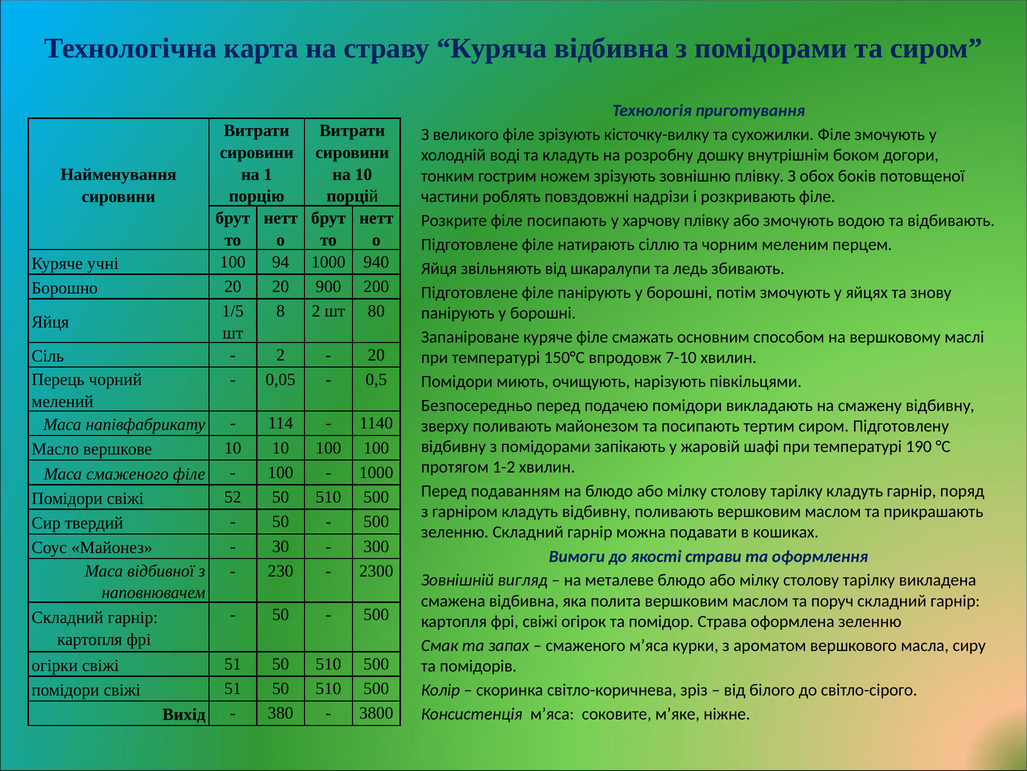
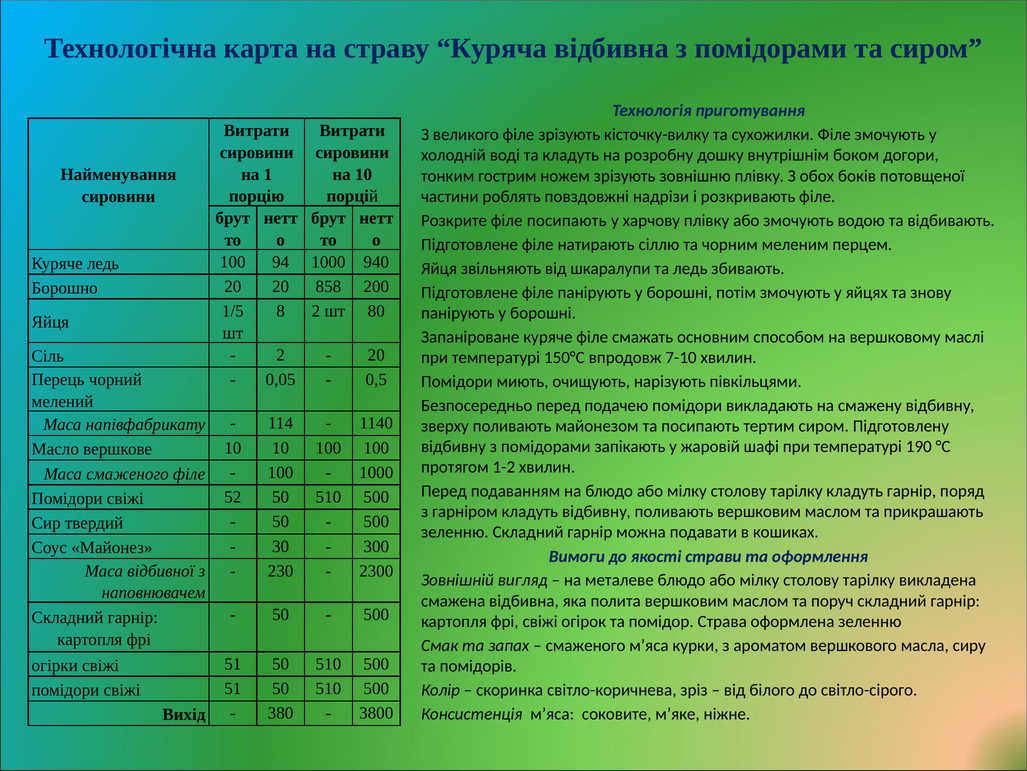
Куряче учні: учні -> ледь (103, 263)
900: 900 -> 858 (328, 286)
